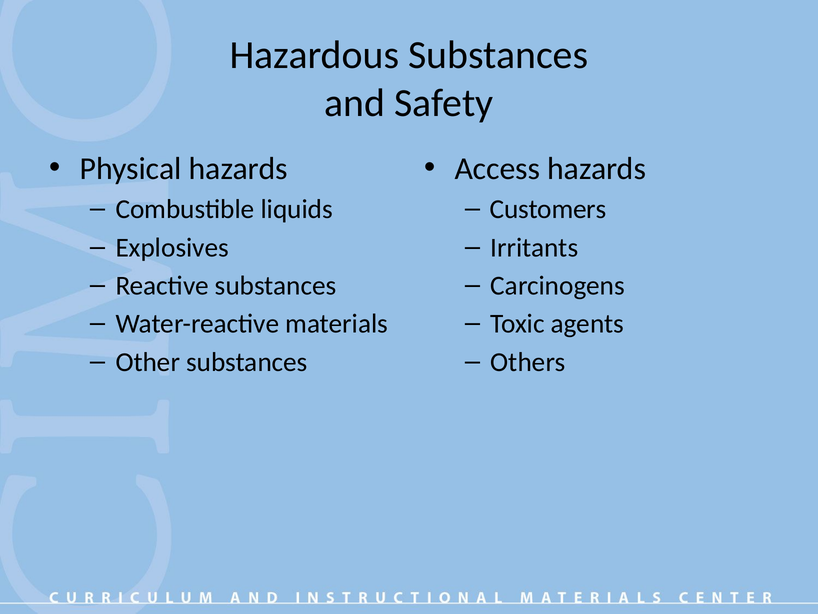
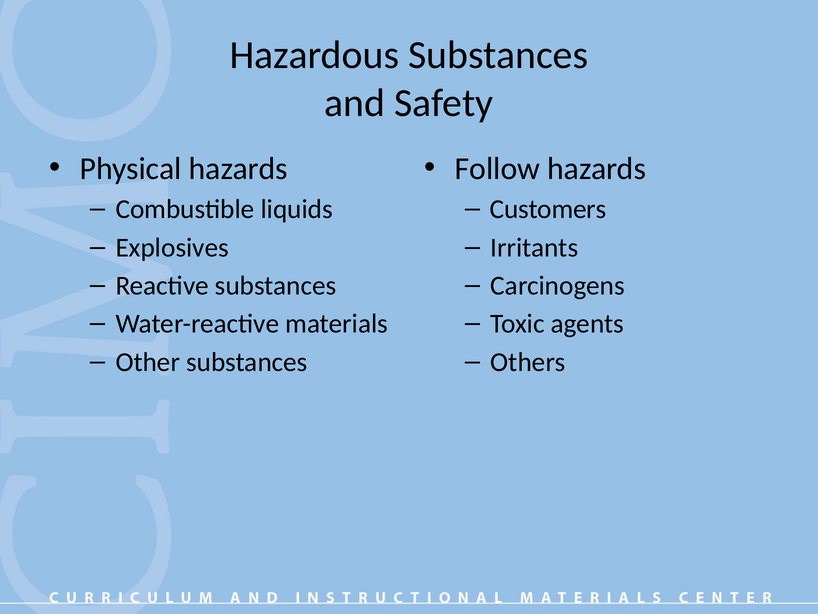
Access: Access -> Follow (497, 169)
